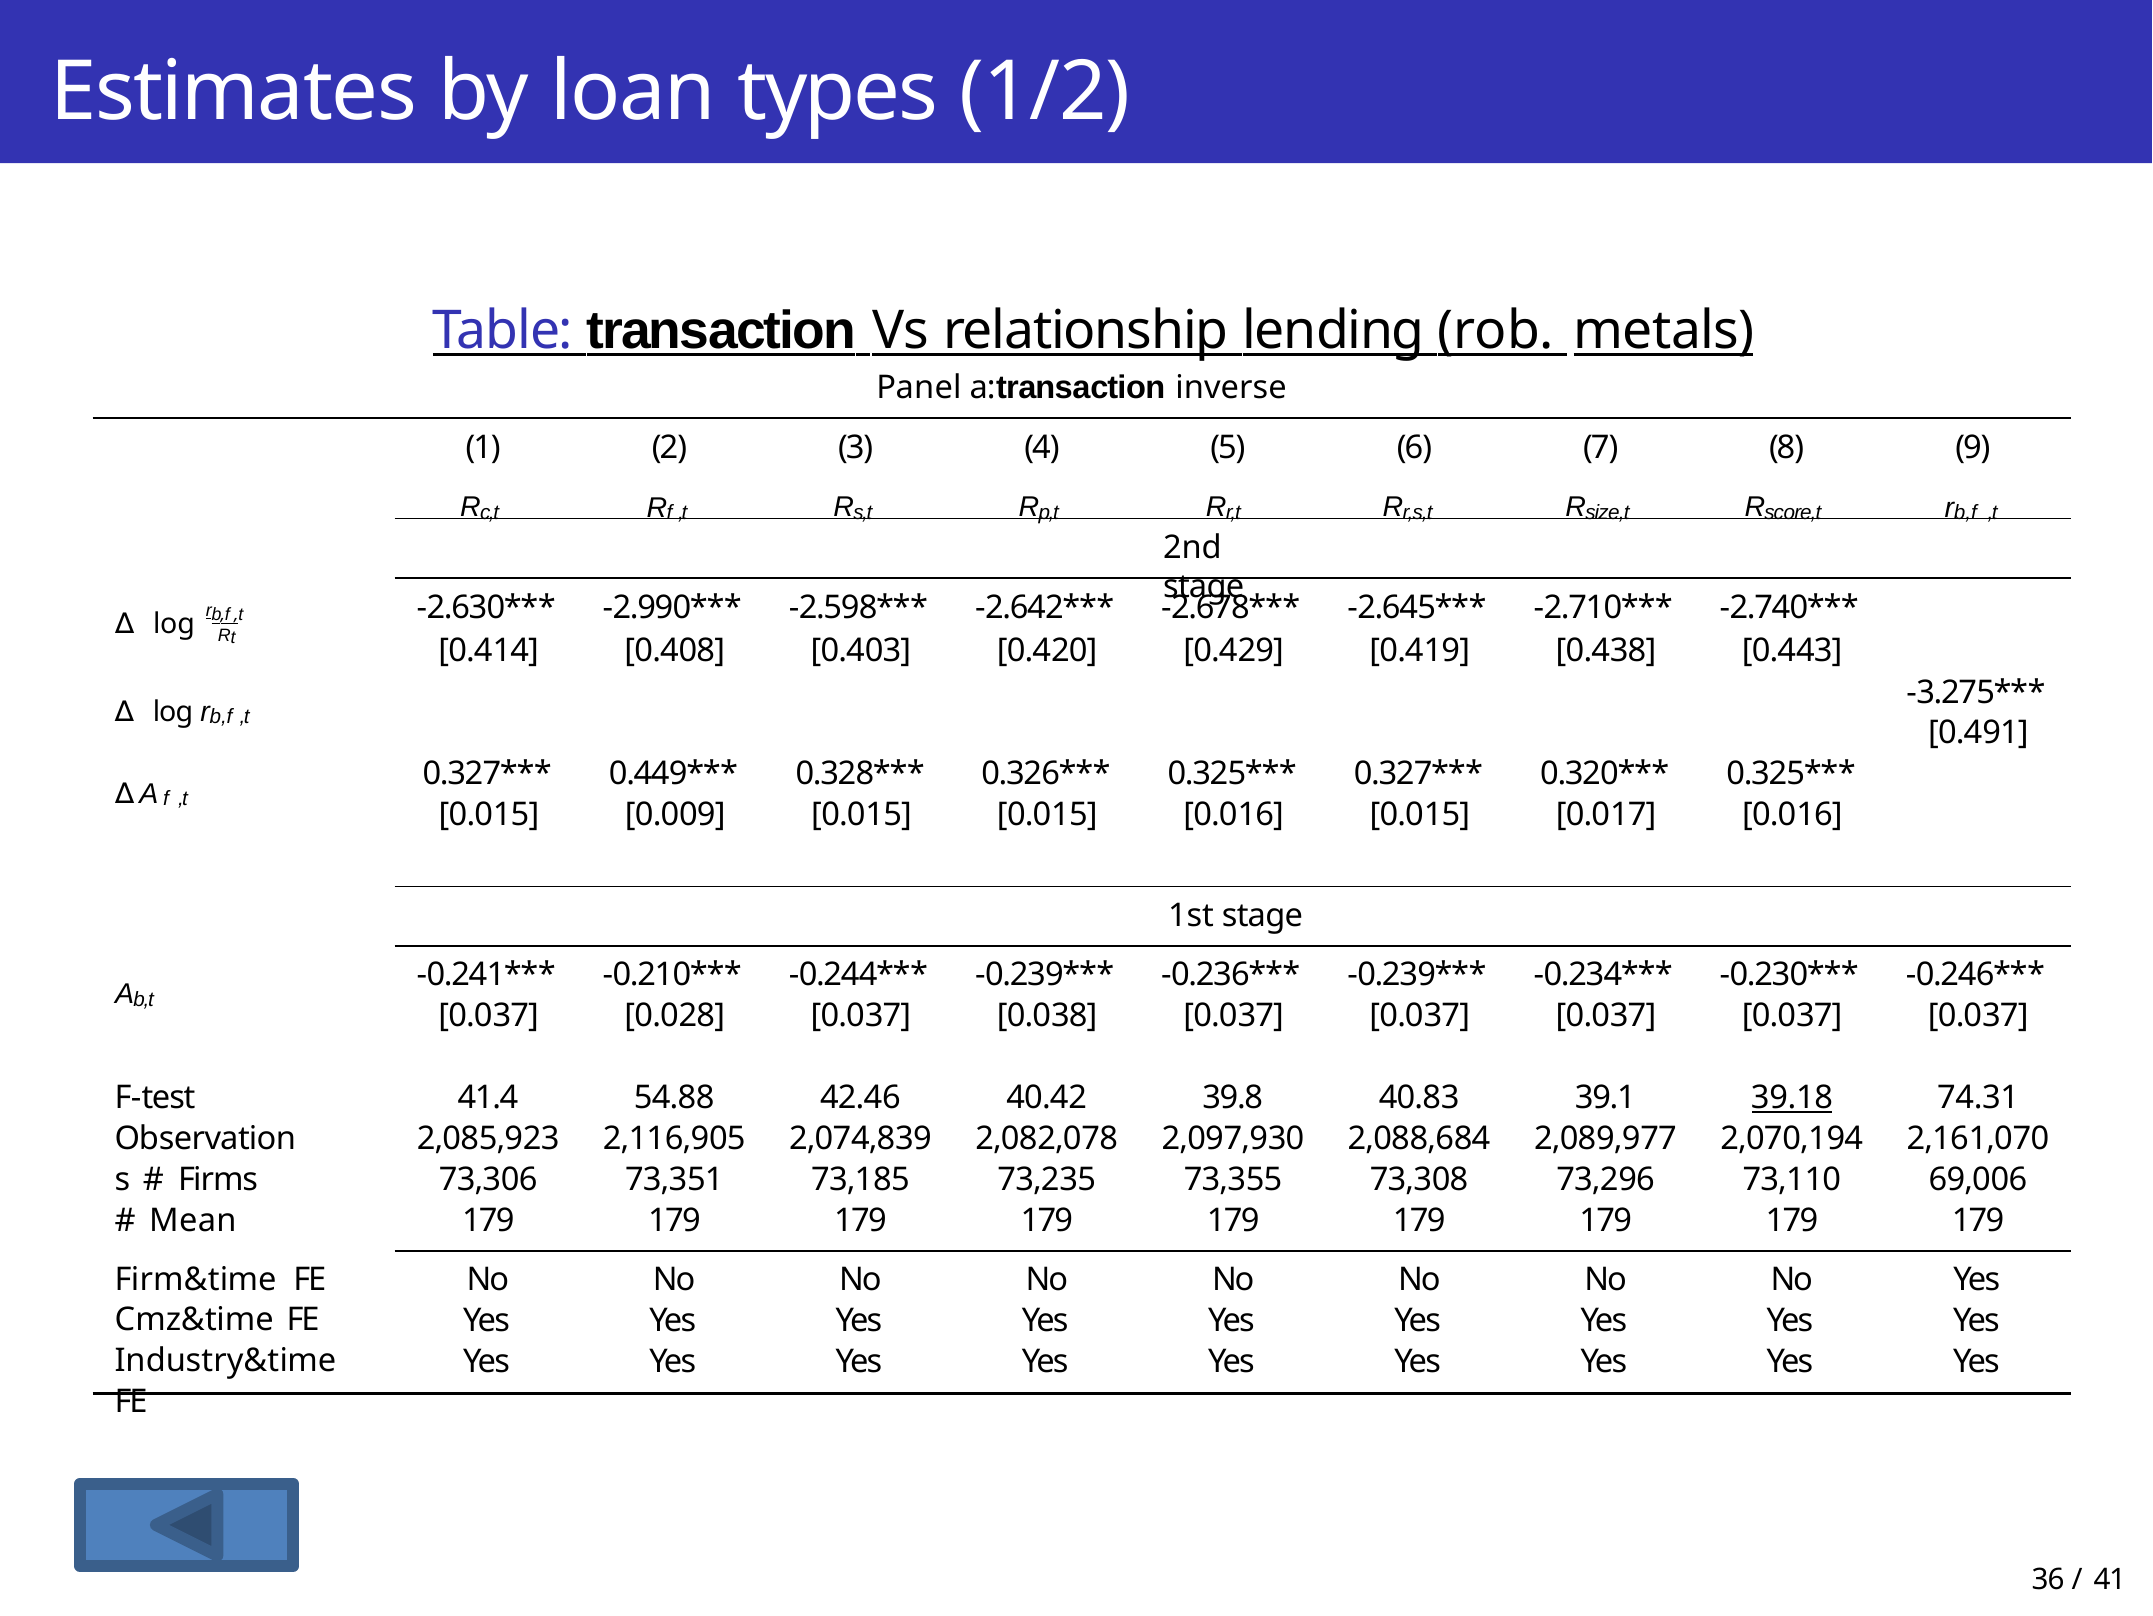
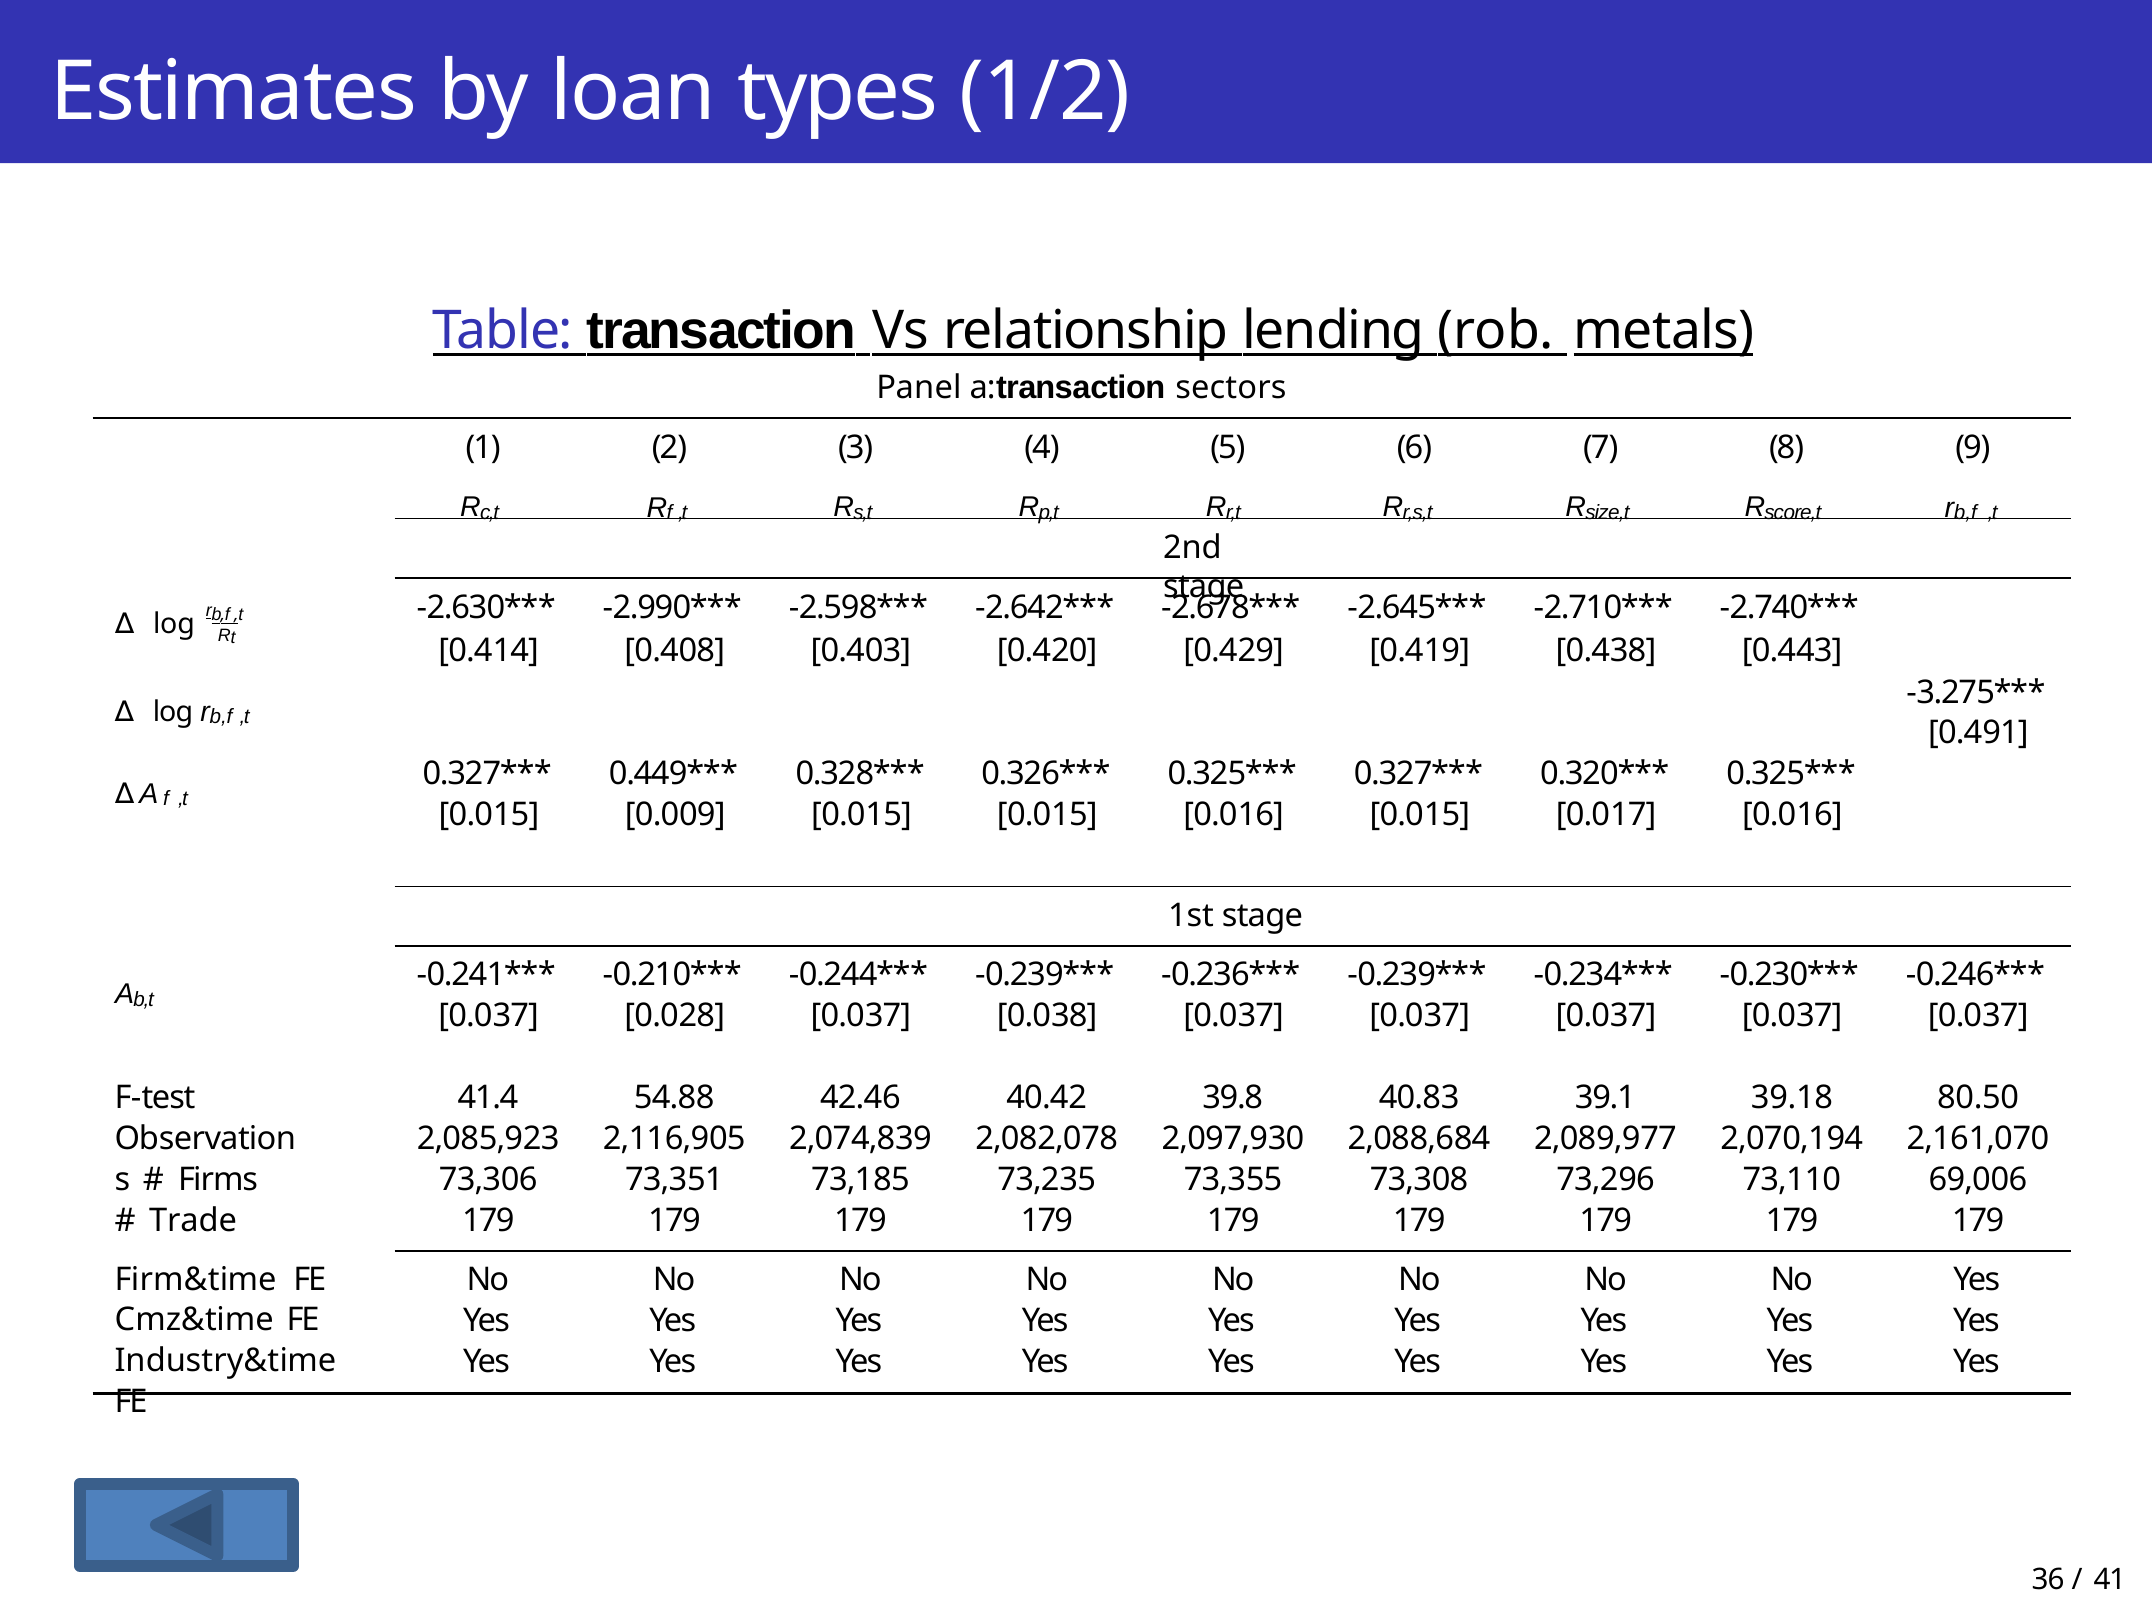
inverse: inverse -> sectors (1231, 388)
39.18 underline: present -> none (1792, 1098)
74.31: 74.31 -> 80.50 (1978, 1098)
Mean: Mean -> Trade (193, 1220)
